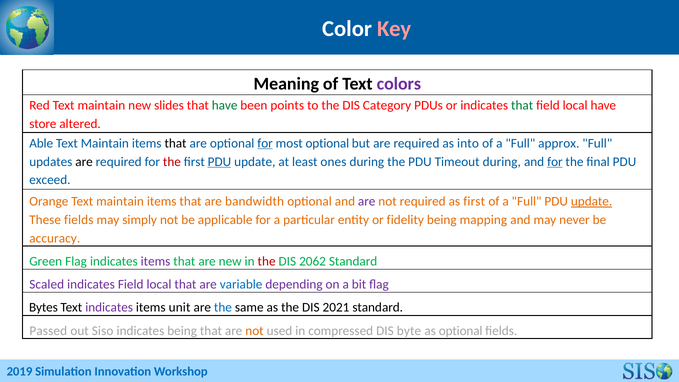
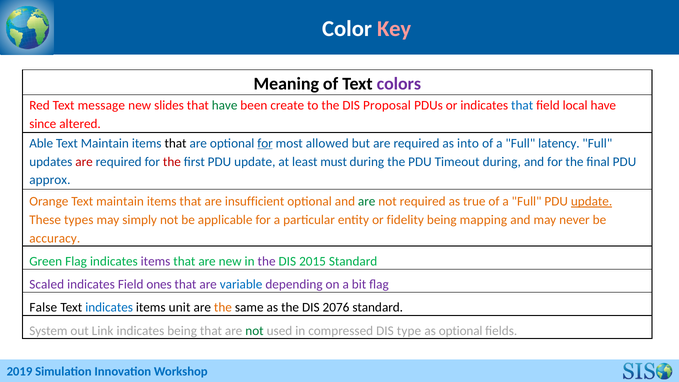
Red Text maintain: maintain -> message (101, 105)
points: points -> create (287, 105)
Category: Category -> Proposal (387, 105)
that colour: green -> blue (522, 105)
store: store -> since (43, 124)
most optional: optional -> allowed (327, 143)
approx: approx -> latency (559, 143)
are colour: black -> red (84, 162)
PDU underline: present -> none (219, 162)
ones: ones -> must (334, 162)
for underline: present -> none (555, 162)
exceed: exceed -> approx (50, 180)
bandwidth: bandwidth -> insufficient (255, 201)
are colour: purple -> green (367, 201)
as first: first -> true (474, 201)
These fields: fields -> types (79, 220)
the colour: red -> purple (267, 261)
2062: 2062 -> 2015 (313, 261)
indicates Field local: local -> ones (159, 284)
Bytes: Bytes -> False (43, 308)
indicates colour: purple -> blue (109, 308)
the colour: blue -> orange (223, 308)
2021: 2021 -> 2076 (336, 308)
Passed: Passed -> System (48, 331)
Siso: Siso -> Link (103, 331)
not colour: orange -> green (254, 331)
byte: byte -> type (409, 331)
